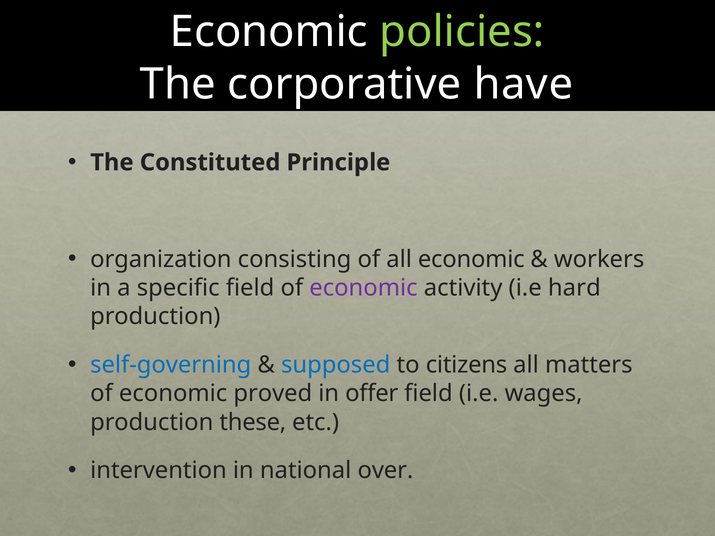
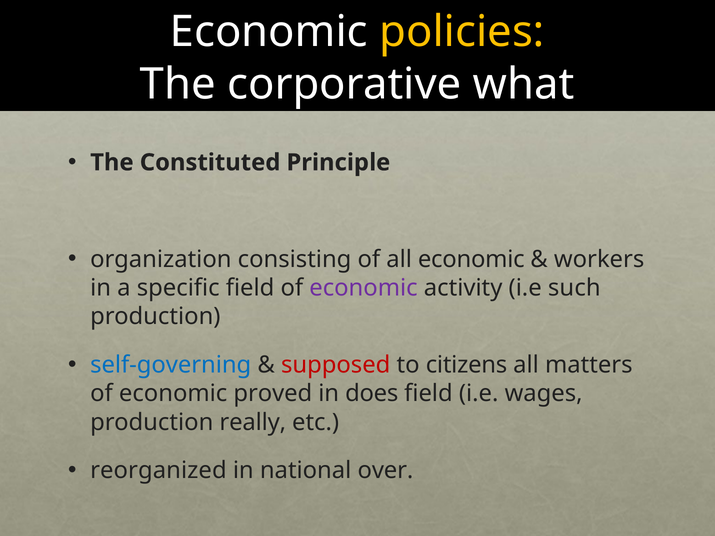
policies colour: light green -> yellow (462, 32)
have: have -> what (524, 84)
hard: hard -> such (574, 288)
supposed colour: blue -> red (336, 365)
offer: offer -> does (372, 394)
these: these -> really (253, 422)
intervention: intervention -> reorganized (158, 471)
